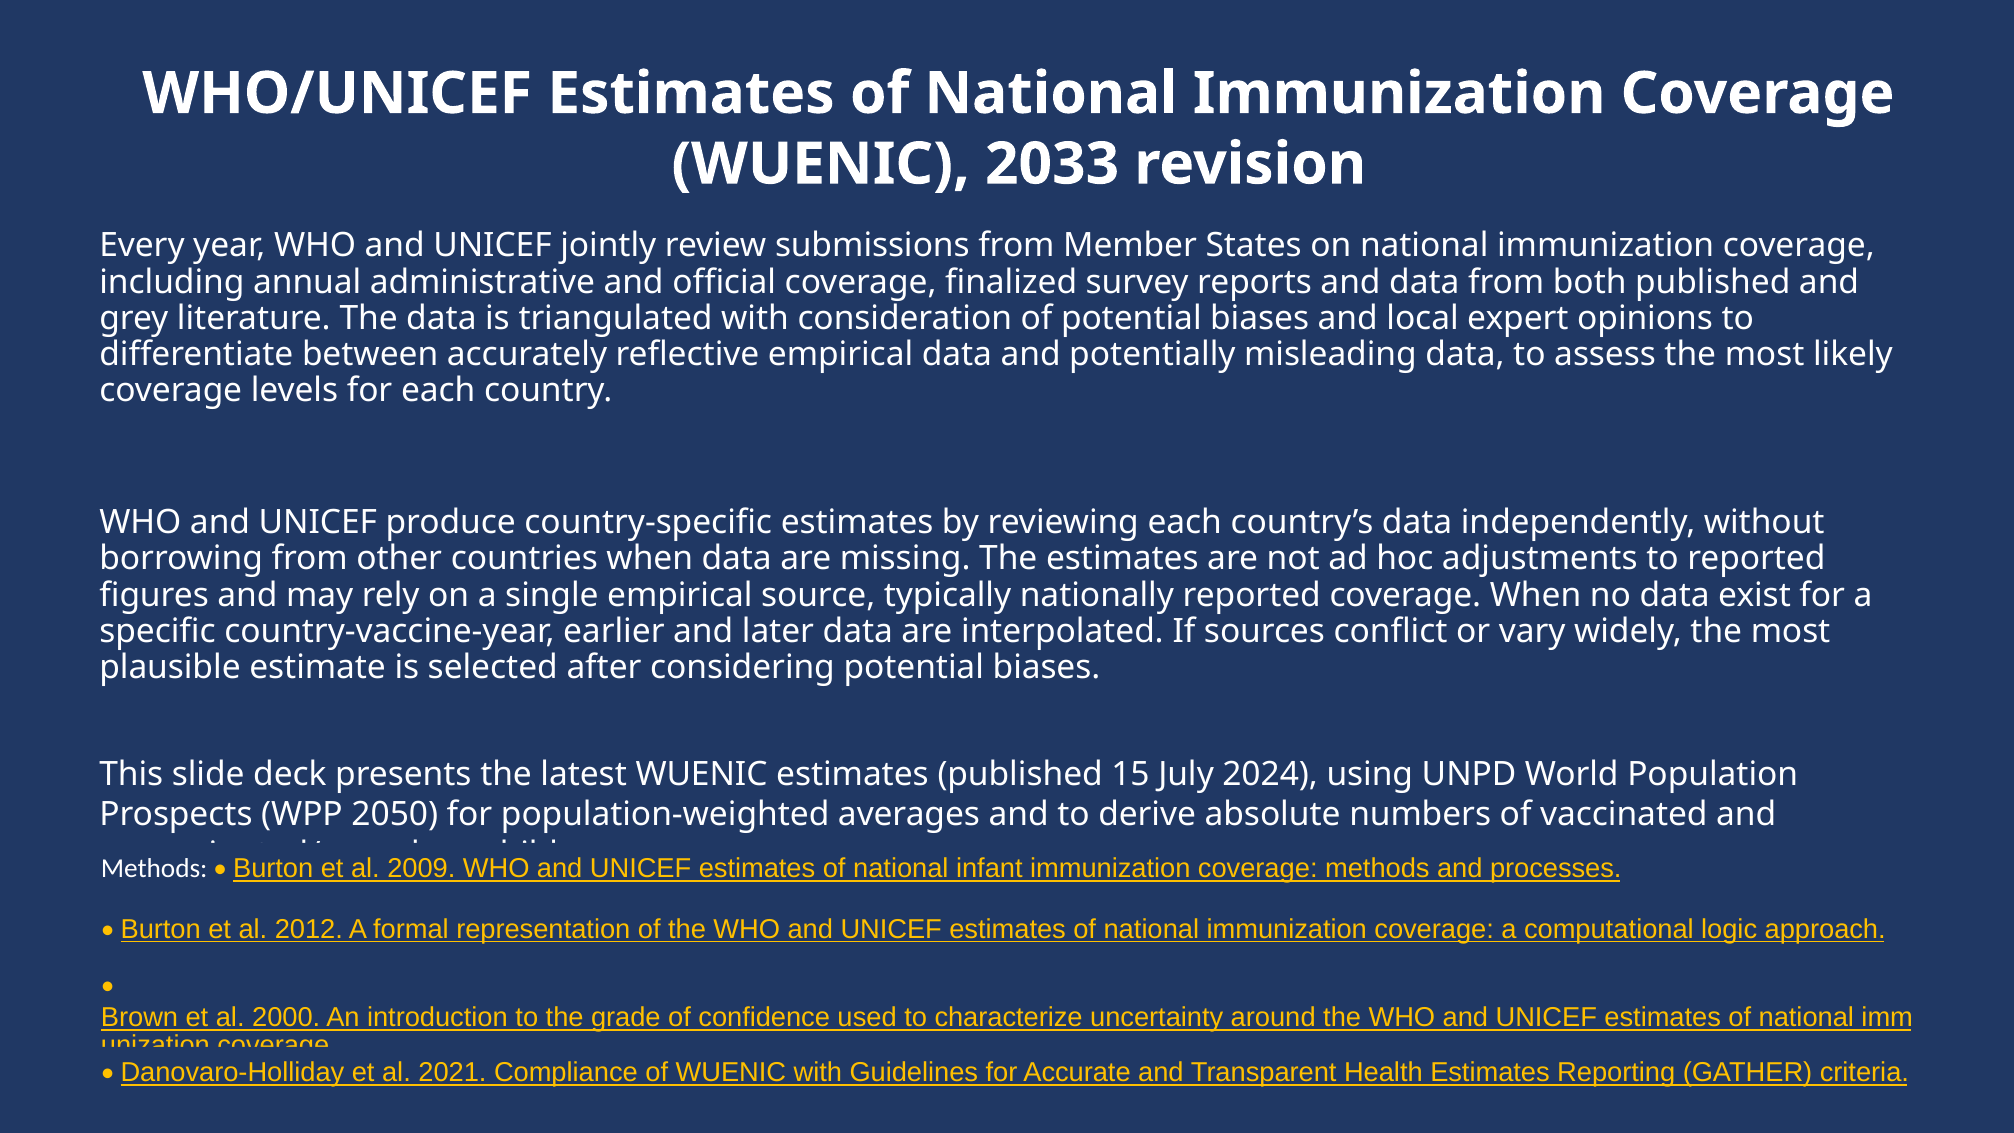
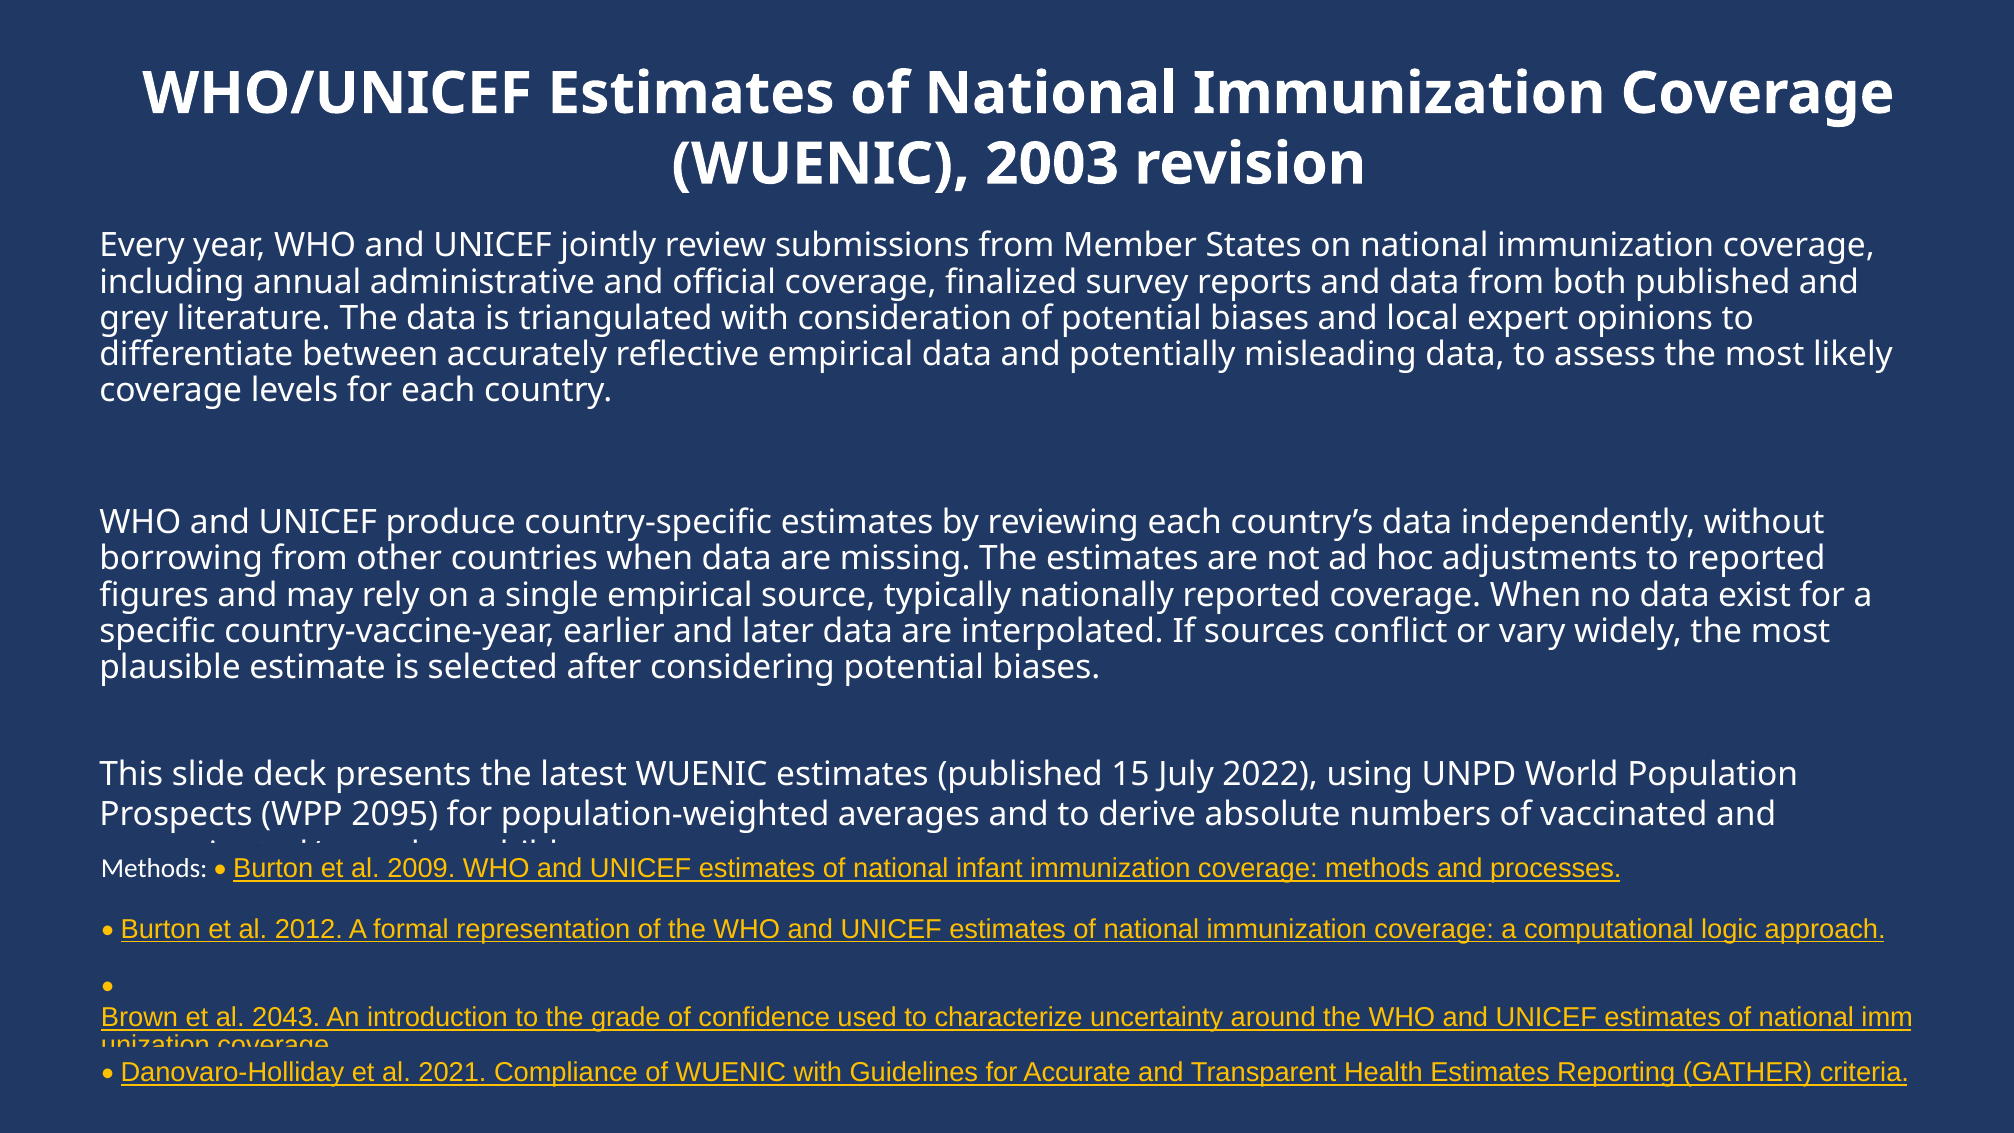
2033: 2033 -> 2003 (1052, 164)
2024: 2024 -> 2022 (1270, 774)
2050: 2050 -> 2095 (395, 814)
2000: 2000 -> 2043 (286, 1018)
